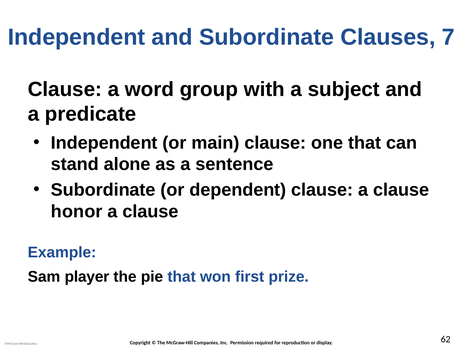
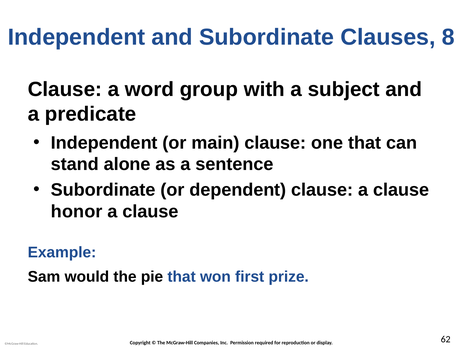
7: 7 -> 8 (448, 37)
player: player -> would (87, 277)
